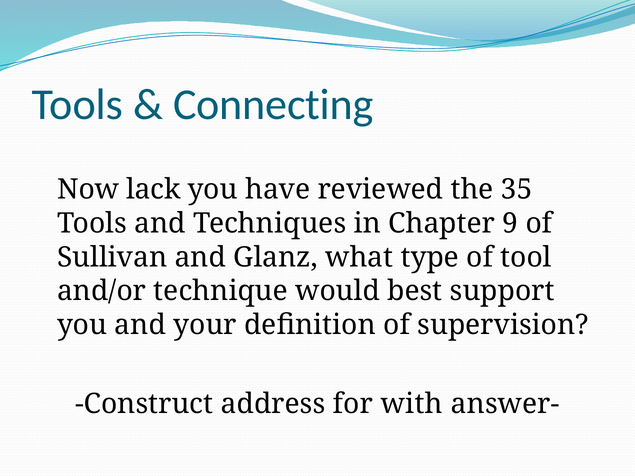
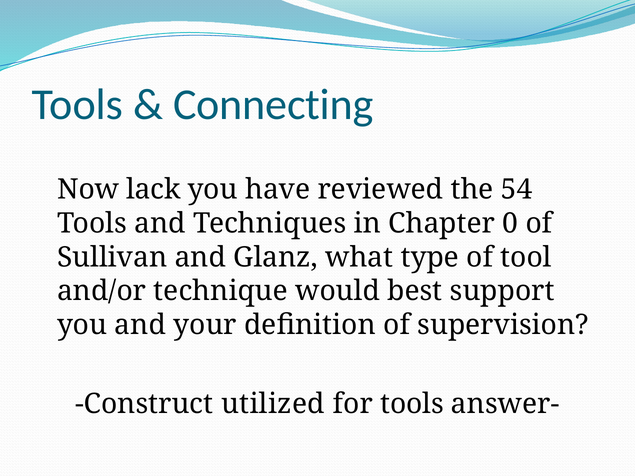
35: 35 -> 54 (517, 190)
9: 9 -> 0 (510, 223)
address: address -> utilized (273, 404)
for with: with -> tools (412, 404)
